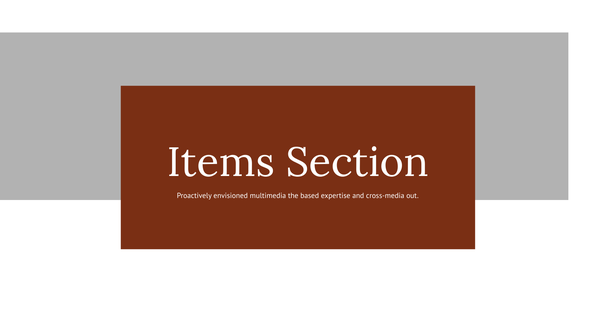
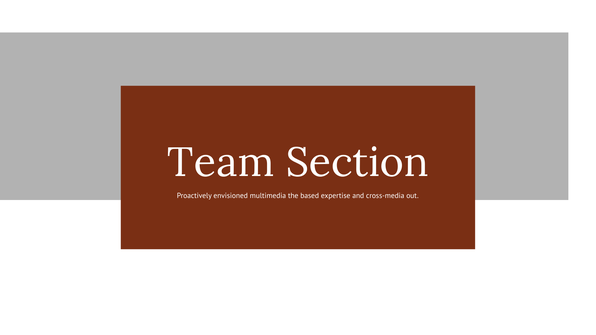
Items: Items -> Team (221, 163)
